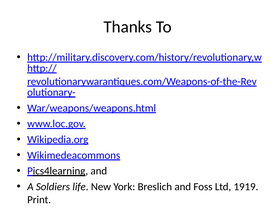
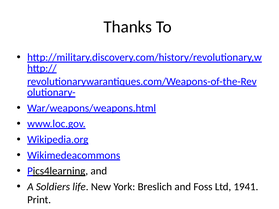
1919: 1919 -> 1941 (246, 187)
